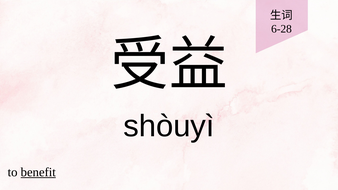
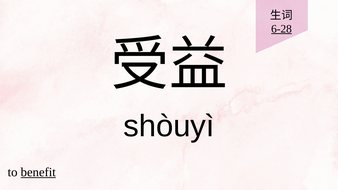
6-28 underline: none -> present (281, 29)
